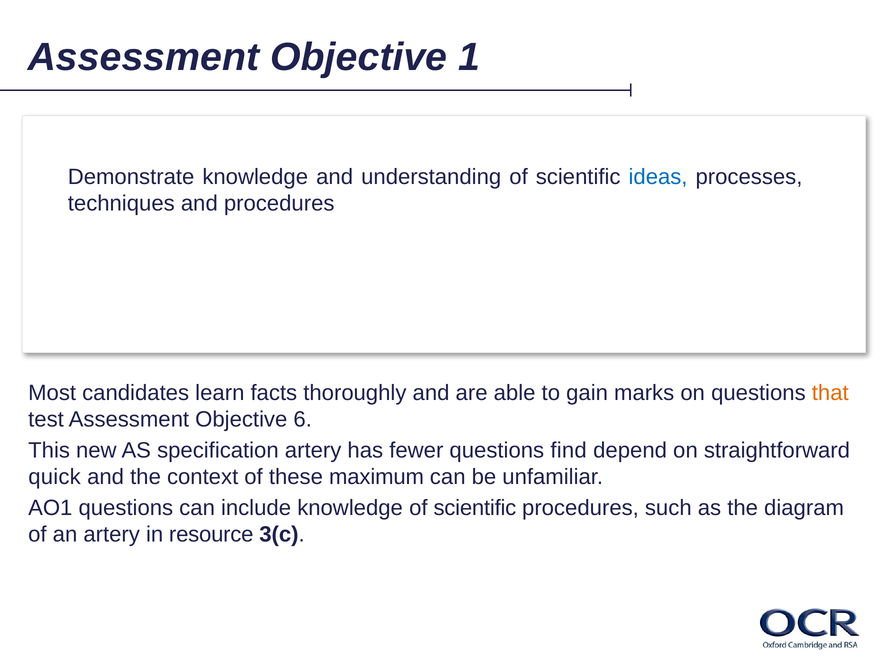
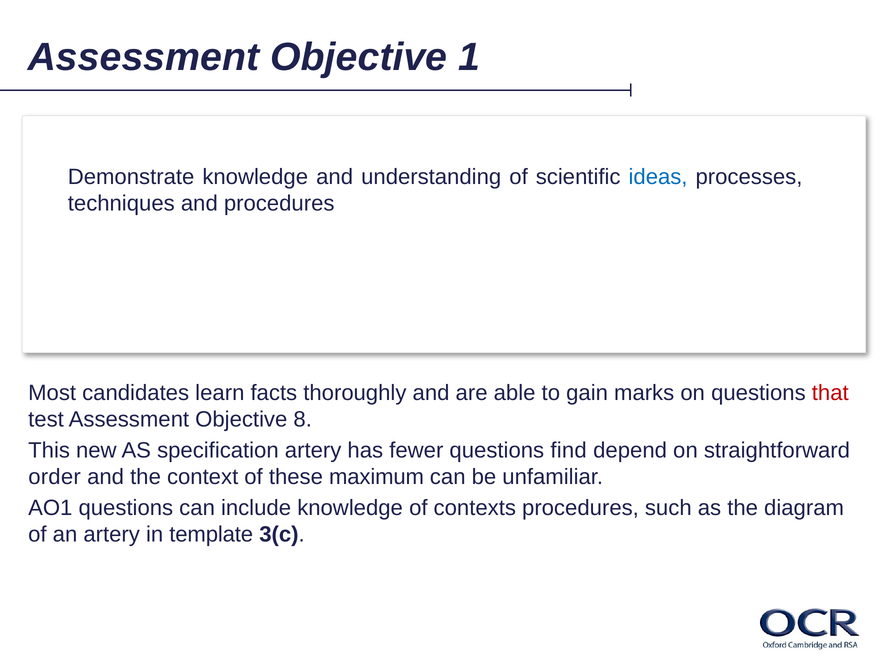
that colour: orange -> red (830, 393)
6: 6 -> 8 (303, 419)
quick: quick -> order (55, 477)
knowledge of scientific: scientific -> contexts (475, 508)
resource: resource -> template (211, 534)
